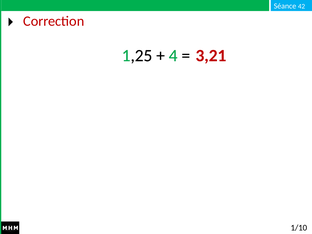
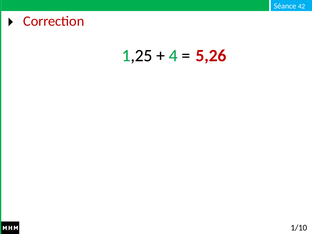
3,21: 3,21 -> 5,26 (211, 56)
